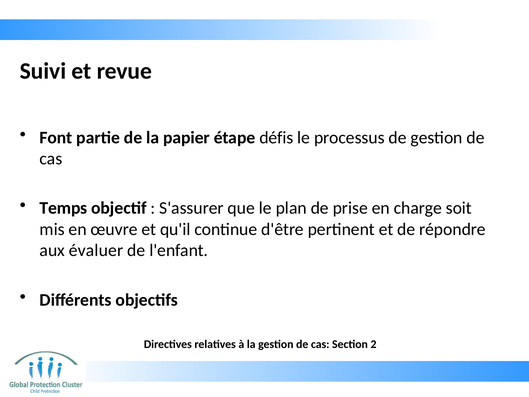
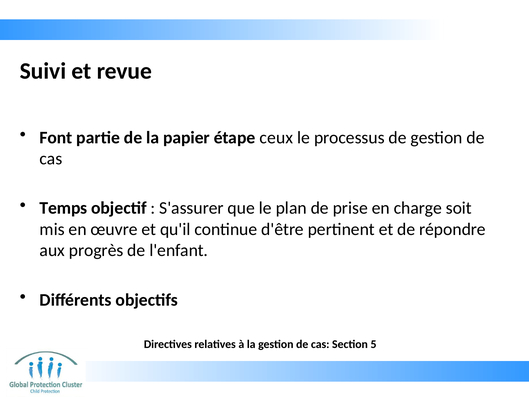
défis: défis -> ceux (276, 138)
évaluer: évaluer -> progrès (96, 250)
2: 2 -> 5 (374, 344)
